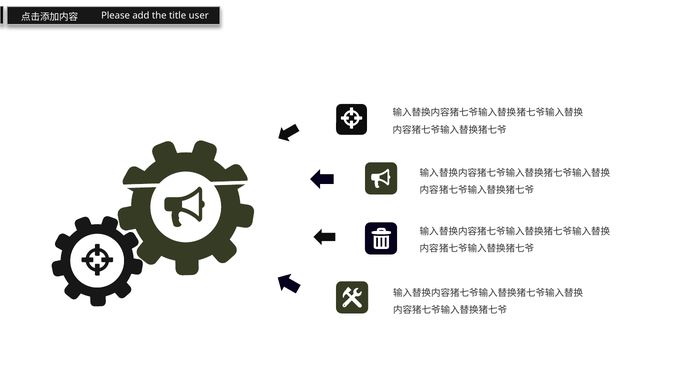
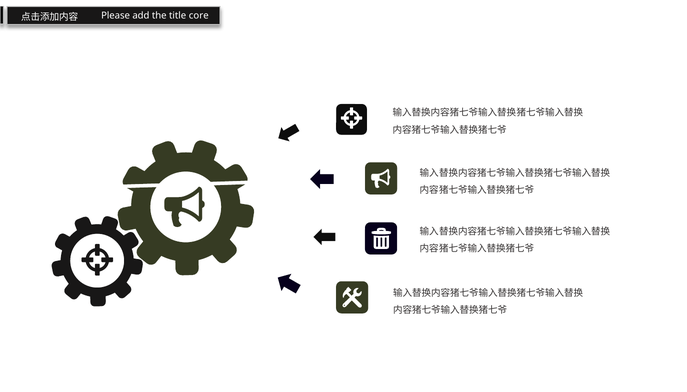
user: user -> core (199, 16)
